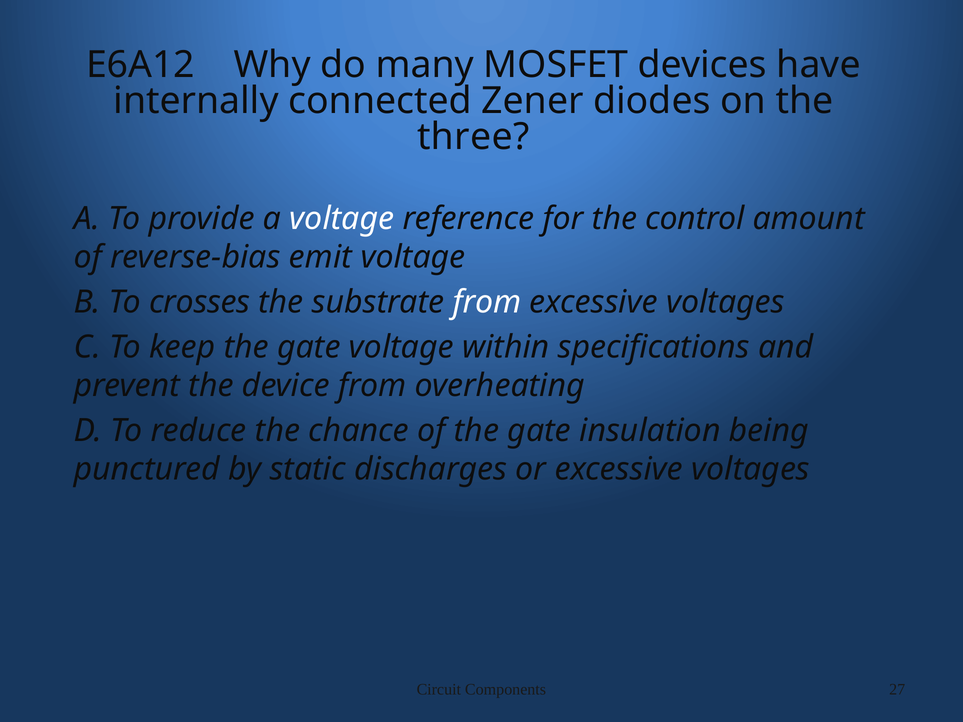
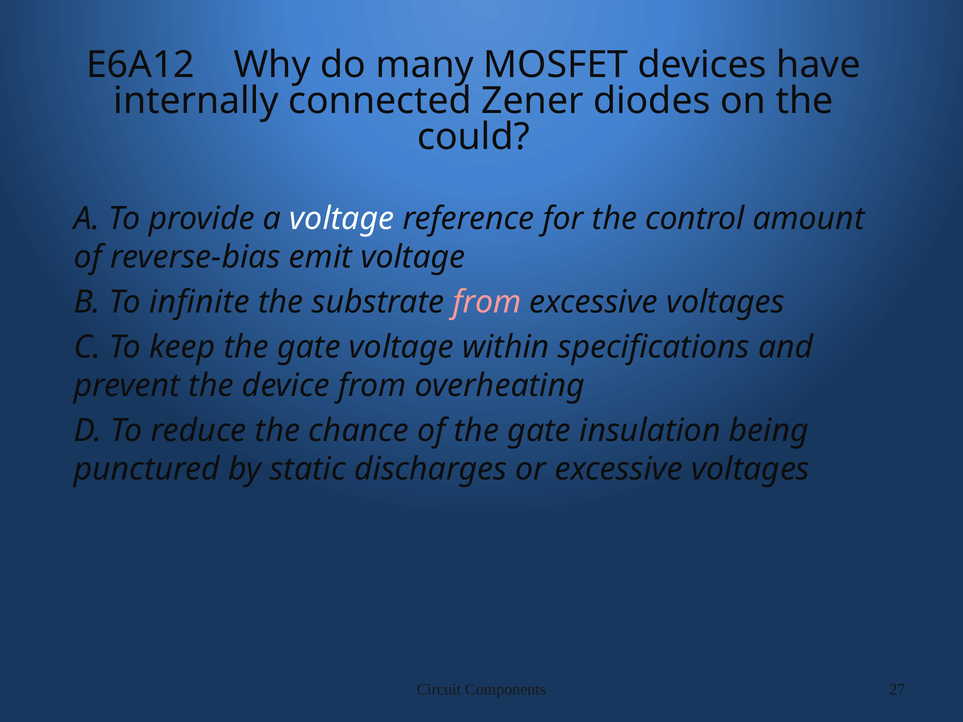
three: three -> could (473, 137)
crosses: crosses -> infinite (199, 302)
from colour: white -> pink (487, 302)
